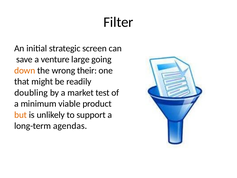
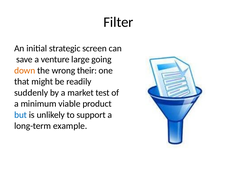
doubling: doubling -> suddenly (31, 92)
but colour: orange -> blue (21, 115)
agendas: agendas -> example (70, 126)
